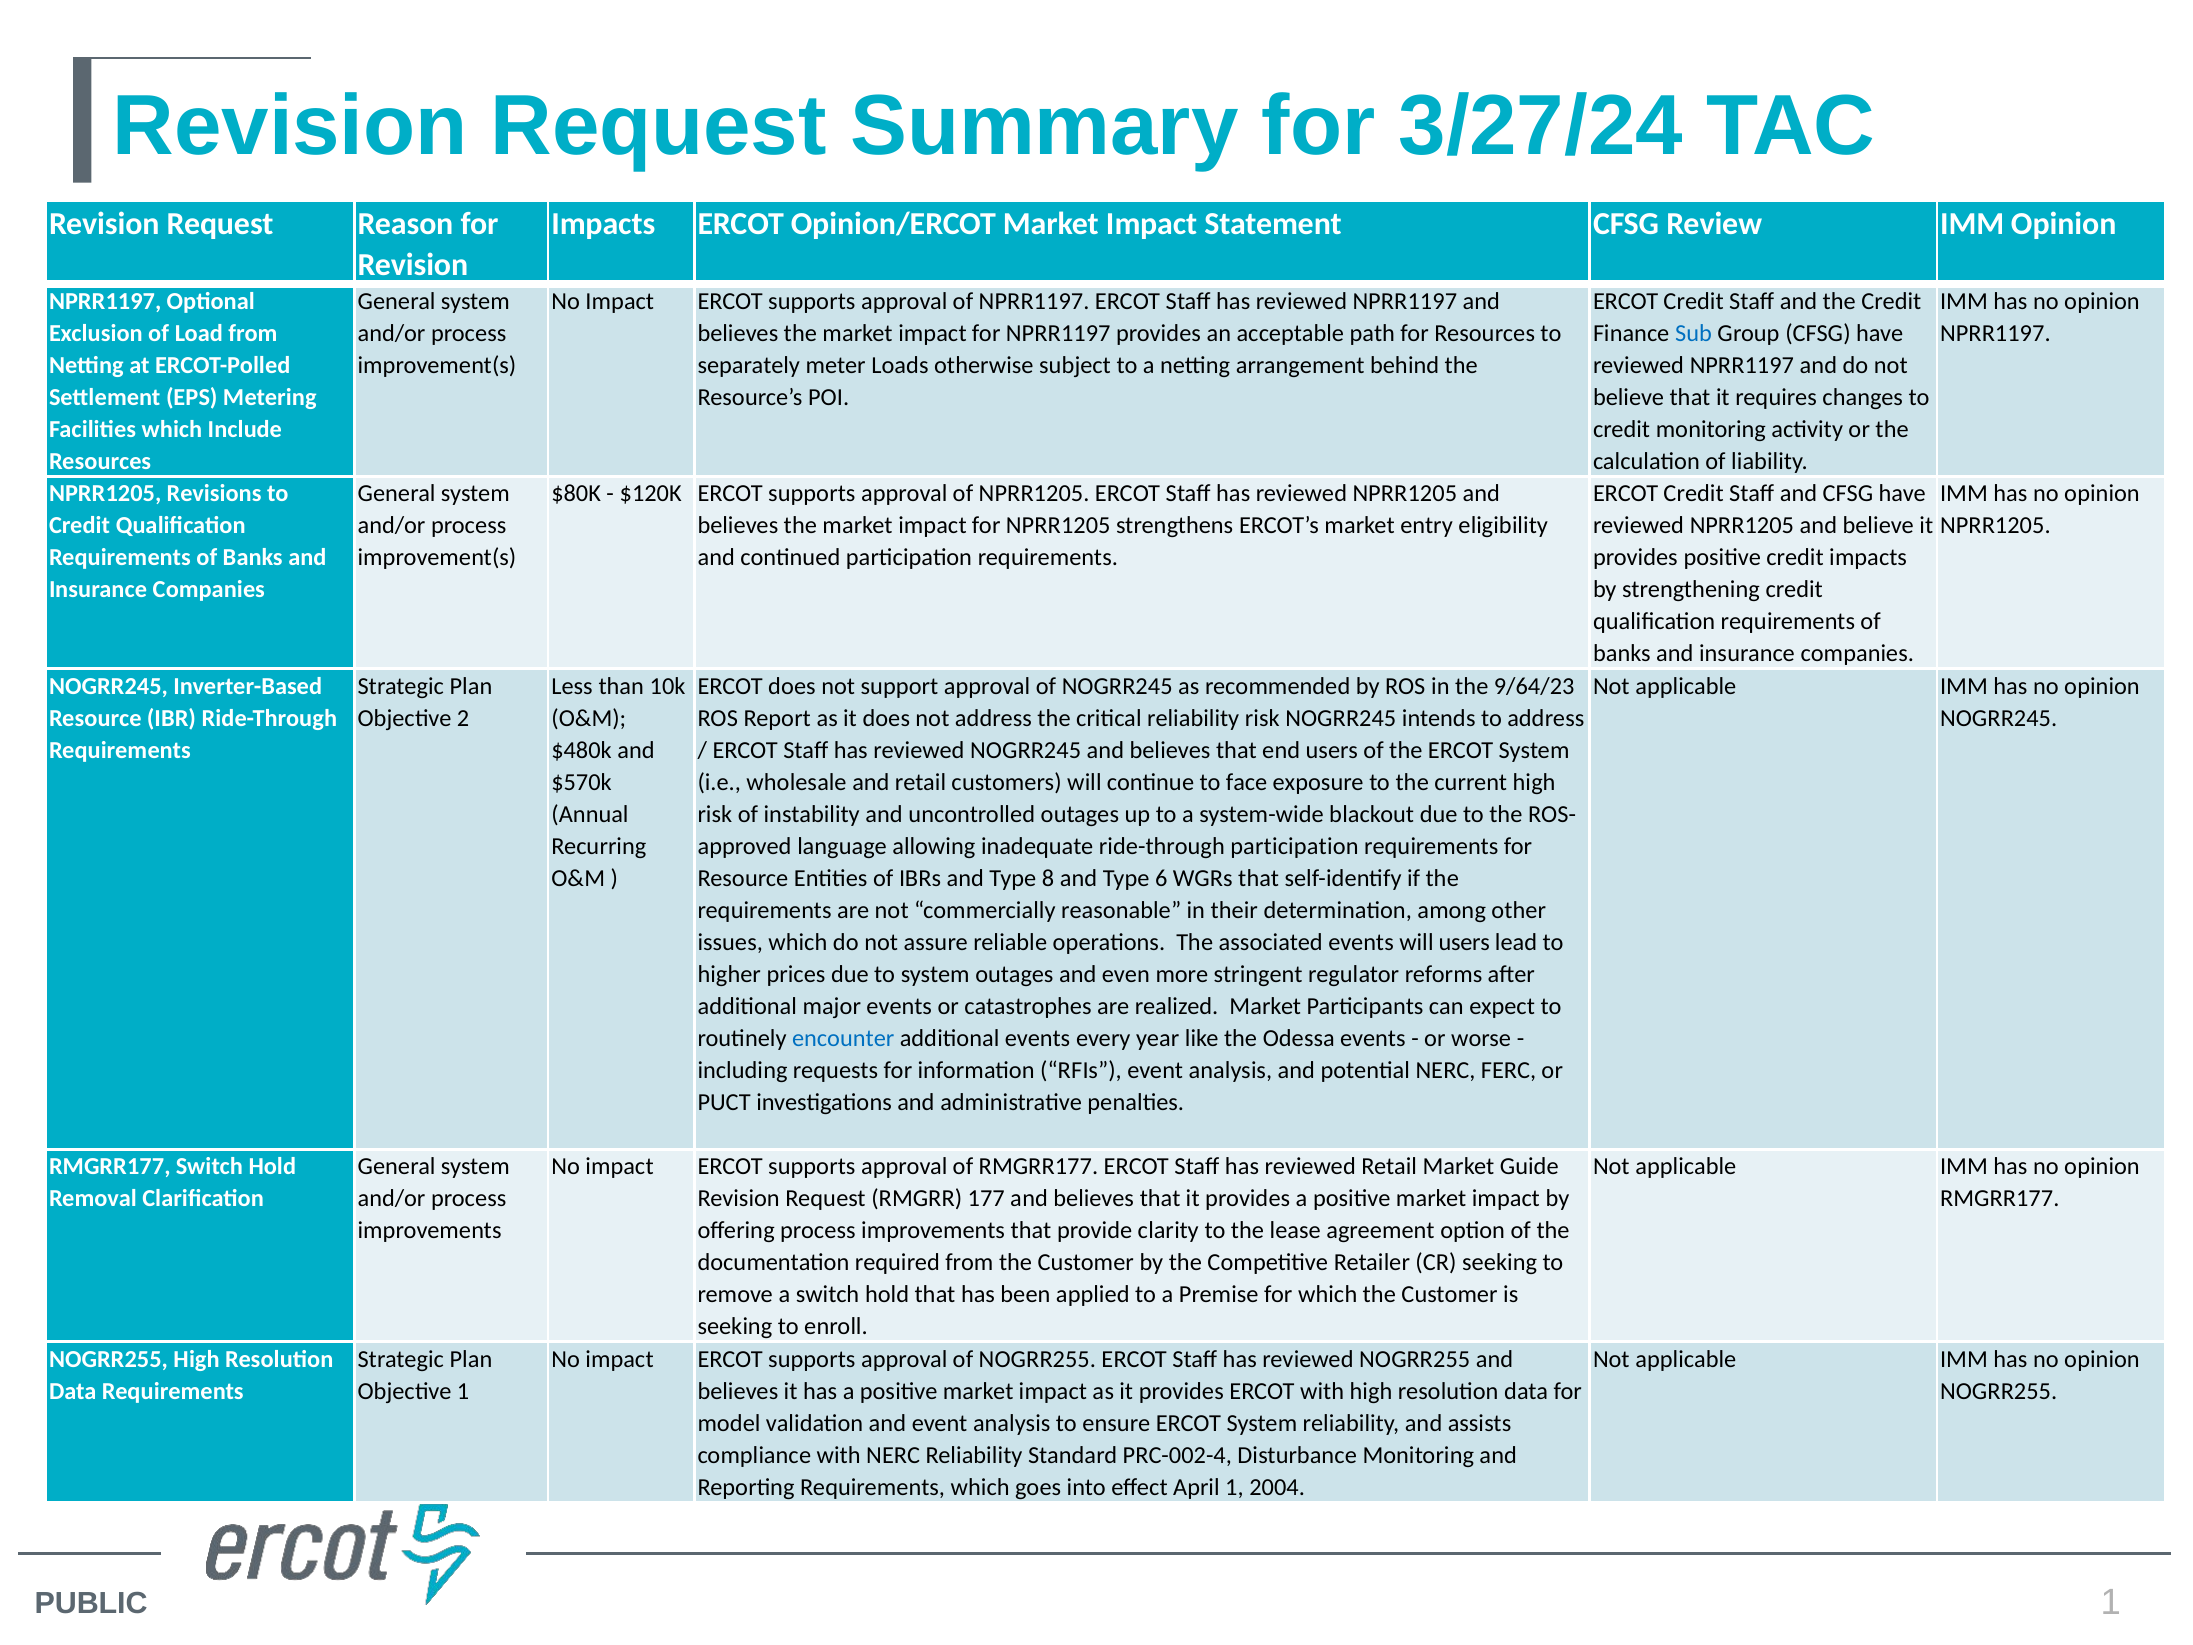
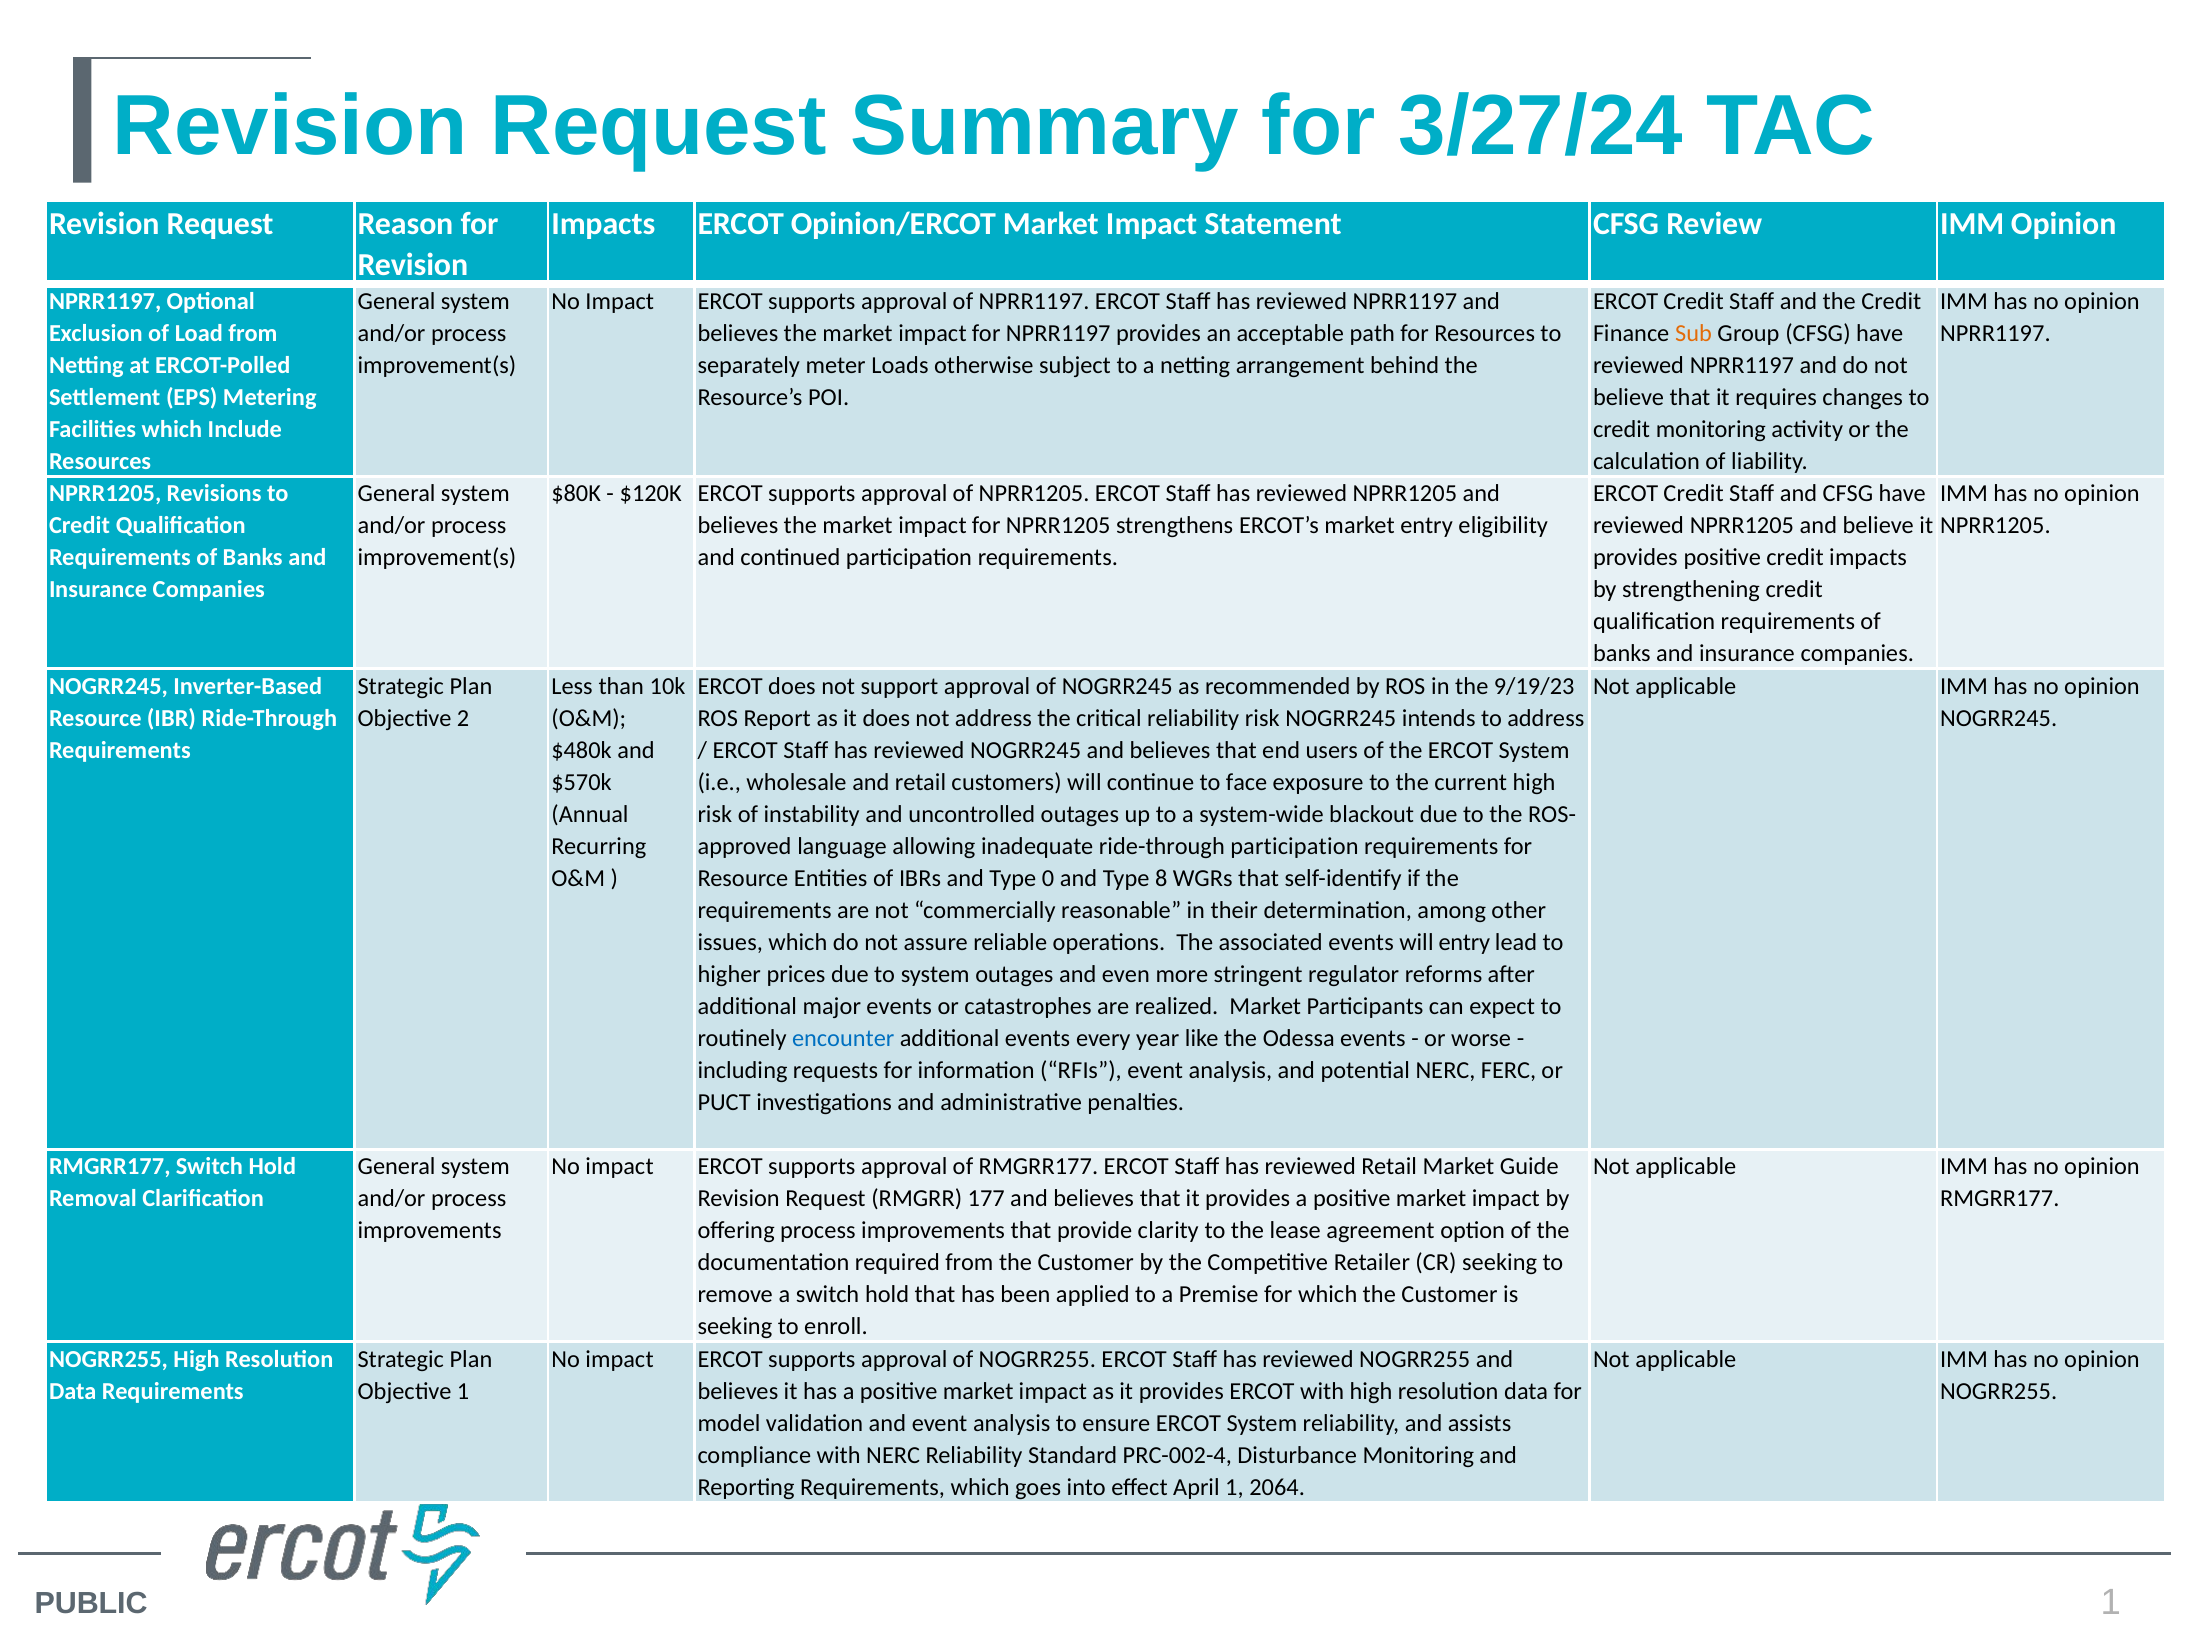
Sub colour: blue -> orange (1694, 333)
9/64/23: 9/64/23 -> 9/19/23 (1534, 686)
8: 8 -> 0 (1048, 878)
6: 6 -> 8 (1161, 878)
will users: users -> entry (1464, 942)
2004: 2004 -> 2064 (1277, 1487)
